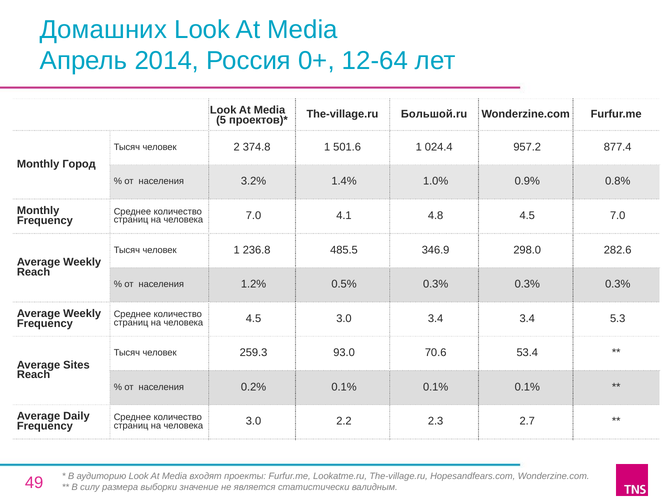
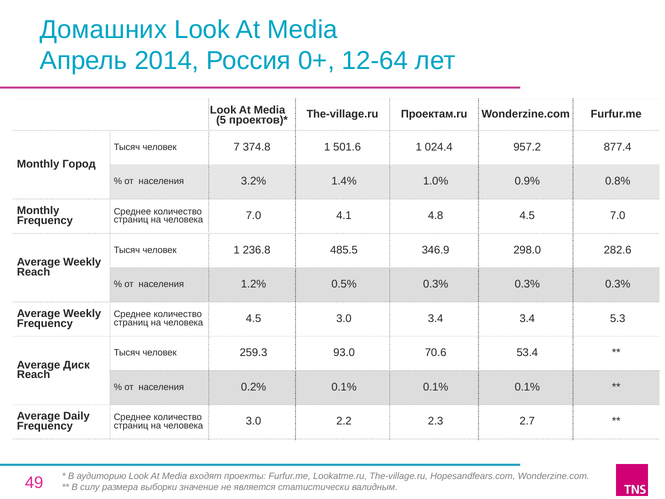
Большой.ru: Большой.ru -> Проектам.ru (434, 114)
2: 2 -> 7 (237, 147)
Sites: Sites -> Диск (76, 365)
